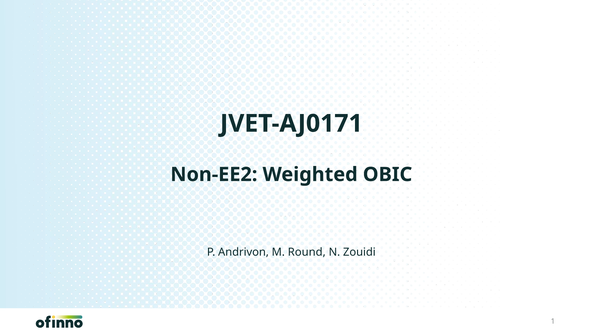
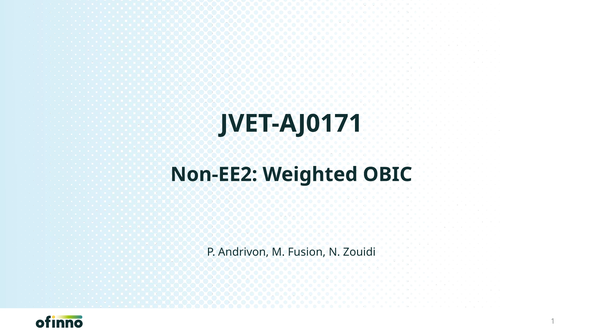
Round: Round -> Fusion (307, 252)
